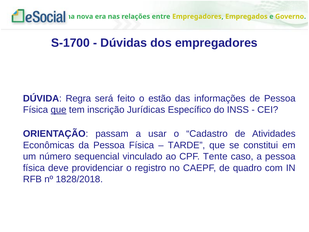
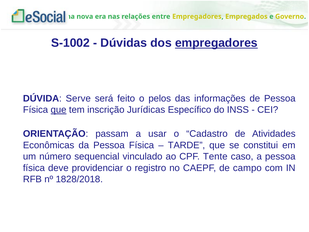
S-1700: S-1700 -> S-1002 (70, 43)
empregadores underline: none -> present (216, 43)
Regra: Regra -> Serve (78, 98)
estão: estão -> pelos (160, 98)
quadro: quadro -> campo (247, 168)
